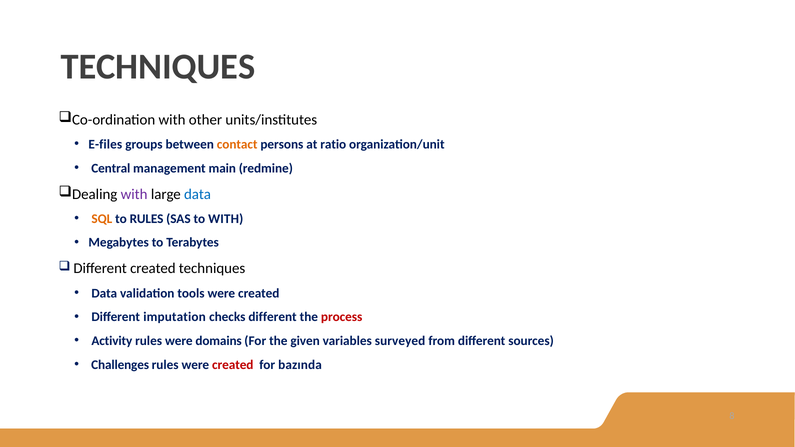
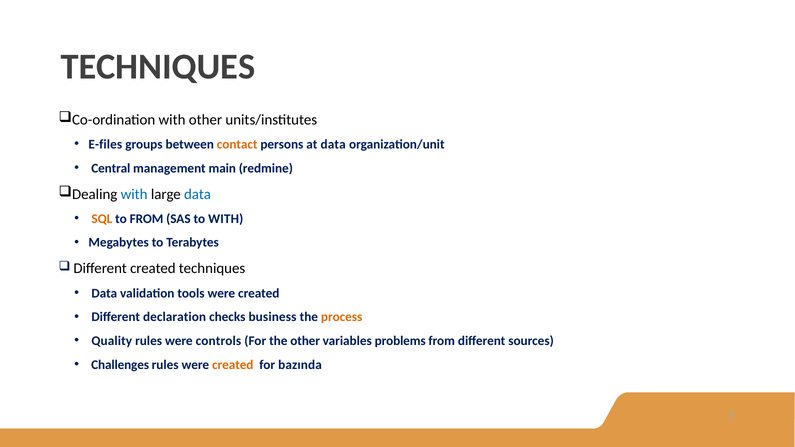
at ratio: ratio -> data (333, 144)
with colour: purple -> blue (134, 194)
to RULES: RULES -> FROM (147, 219)
imputation: imputation -> declaration (175, 317)
checks different: different -> business (272, 317)
process colour: red -> orange (342, 317)
Activity: Activity -> Quality (112, 341)
domains: domains -> controls (218, 341)
the given: given -> other (305, 341)
surveyed: surveyed -> problems (400, 341)
created colour: red -> orange (233, 365)
